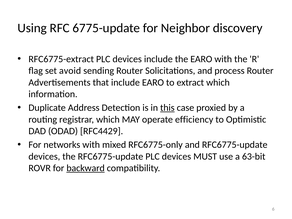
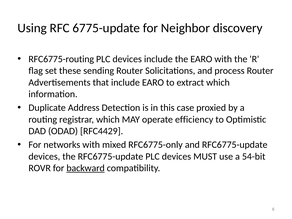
RFC6775-extract: RFC6775-extract -> RFC6775-routing (61, 59)
avoid: avoid -> these (70, 71)
this underline: present -> none (167, 108)
63-bit: 63-bit -> 54-bit (254, 156)
